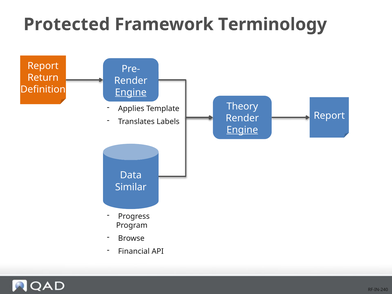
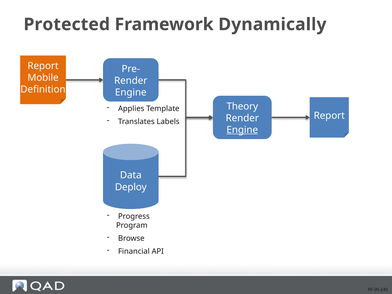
Terminology: Terminology -> Dynamically (272, 24)
Return: Return -> Mobile (43, 78)
Engine underline: present -> none (131, 92)
Similar: Similar -> Deploy (131, 187)
